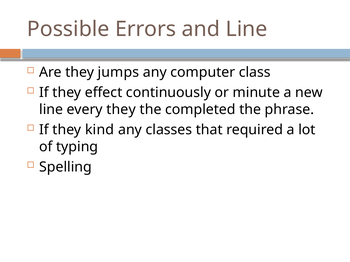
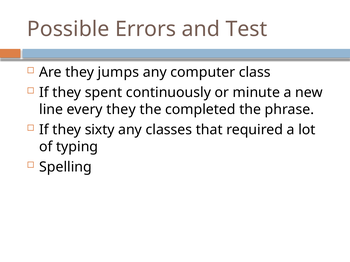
and Line: Line -> Test (246, 29)
effect: effect -> spent (104, 93)
kind: kind -> sixty (100, 130)
